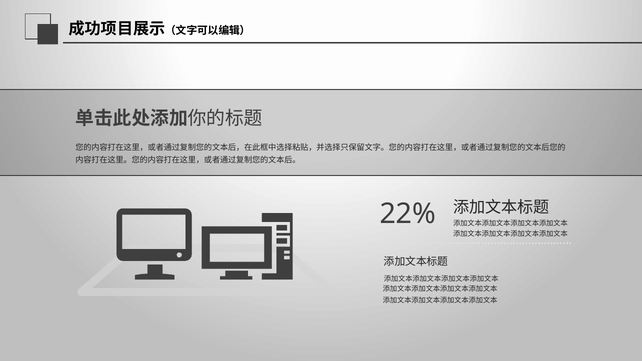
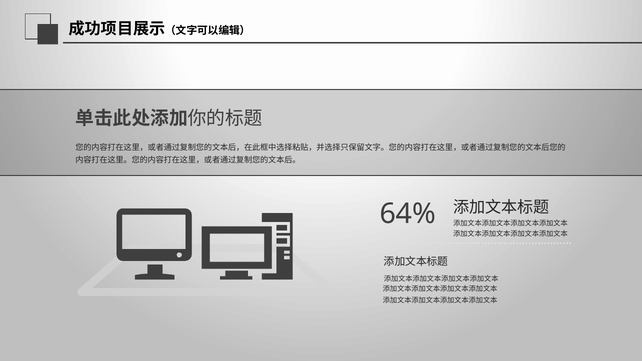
22%: 22% -> 64% (408, 214)
